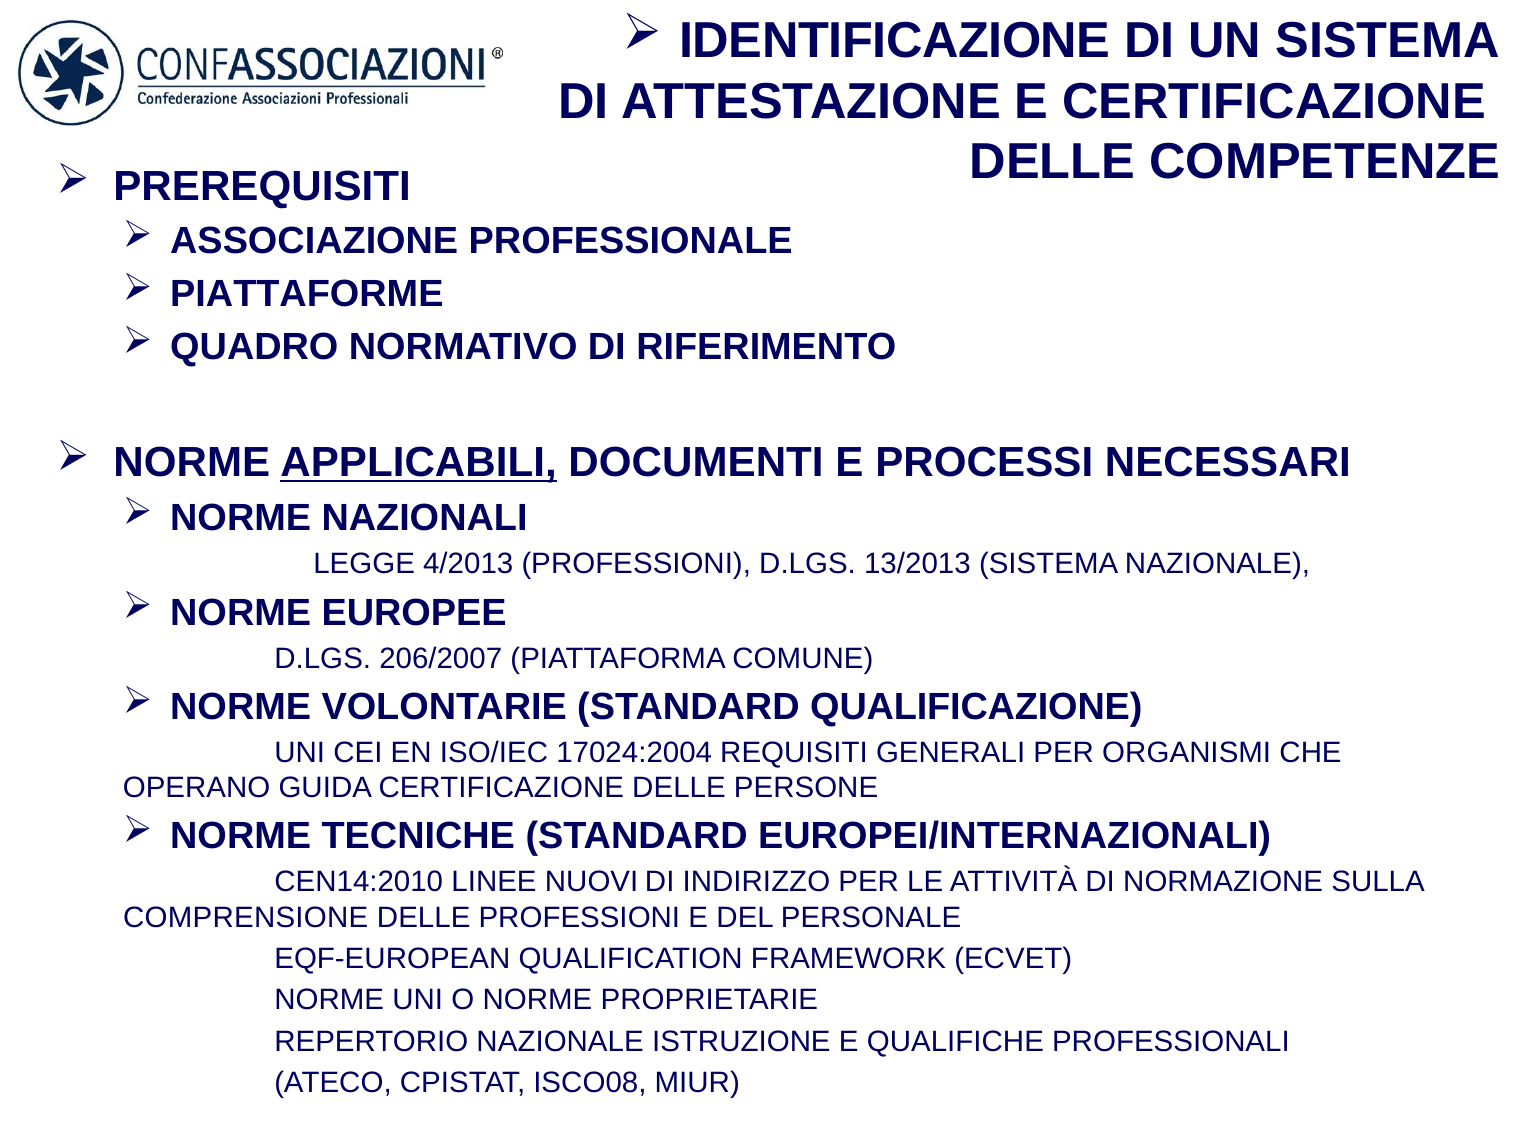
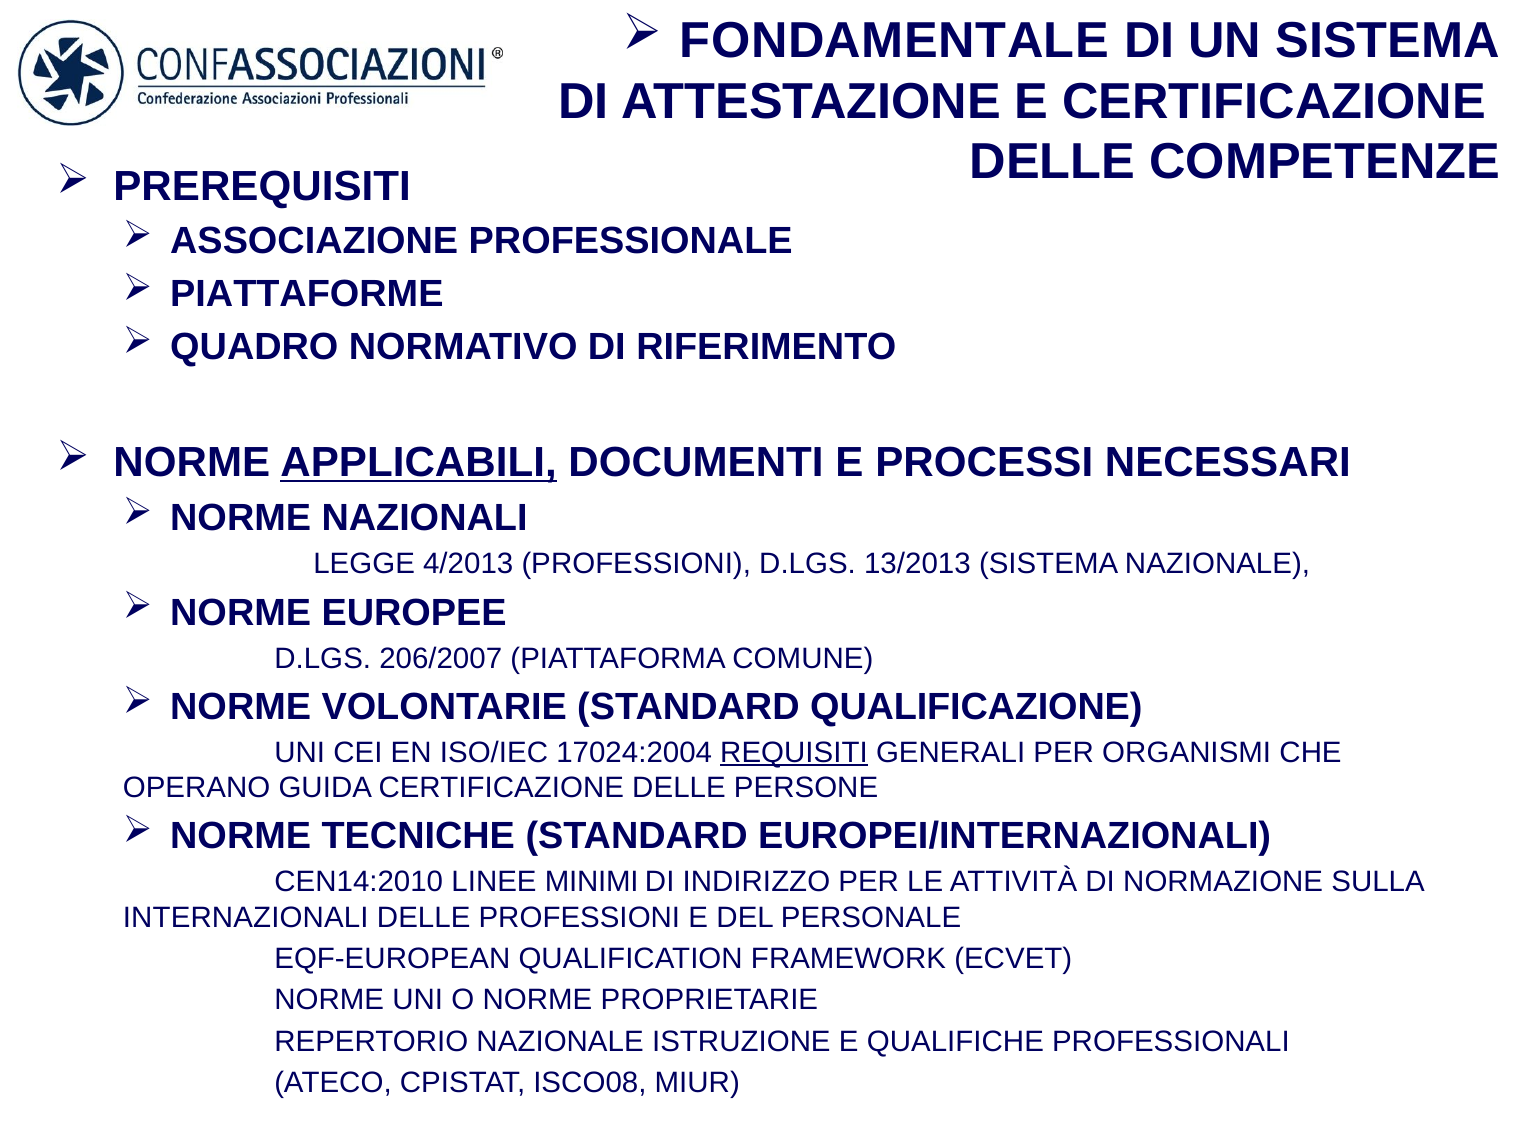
IDENTIFICAZIONE: IDENTIFICAZIONE -> FONDAMENTALE (894, 41)
REQUISITI underline: none -> present (794, 753)
NUOVI: NUOVI -> MINIMI (592, 882)
COMPRENSIONE: COMPRENSIONE -> INTERNAZIONALI (246, 918)
